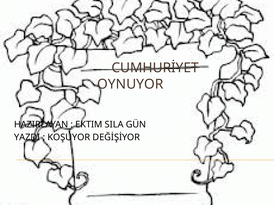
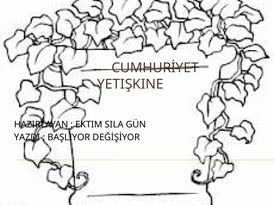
OYNUYOR: OYNUYOR -> YETIŞKINE (130, 84)
KOŞUYOR: KOŞUYOR -> BAŞLIYOR (69, 138)
